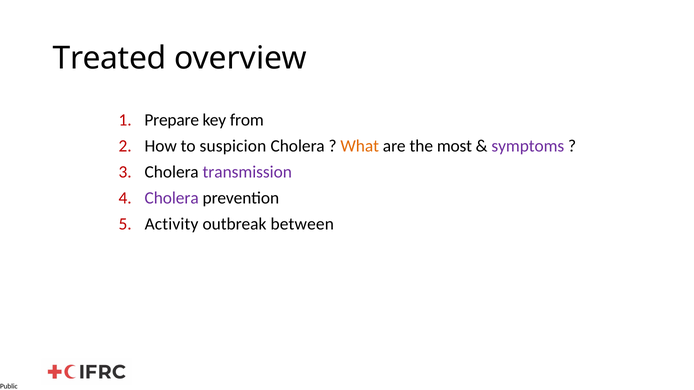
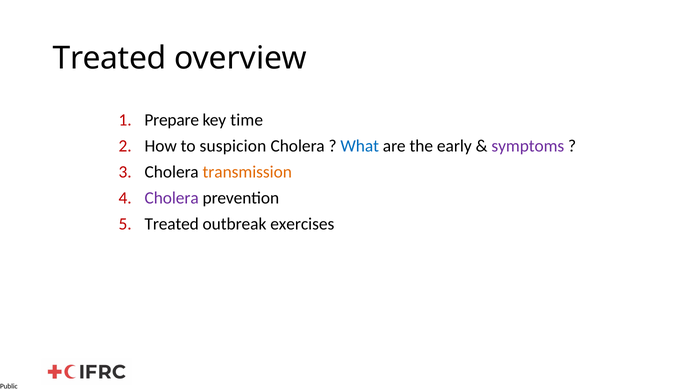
from: from -> time (247, 120)
What colour: orange -> blue (360, 146)
most: most -> early (454, 146)
transmission colour: purple -> orange (247, 172)
Activity: Activity -> Treated (172, 224)
between: between -> exercises (302, 224)
